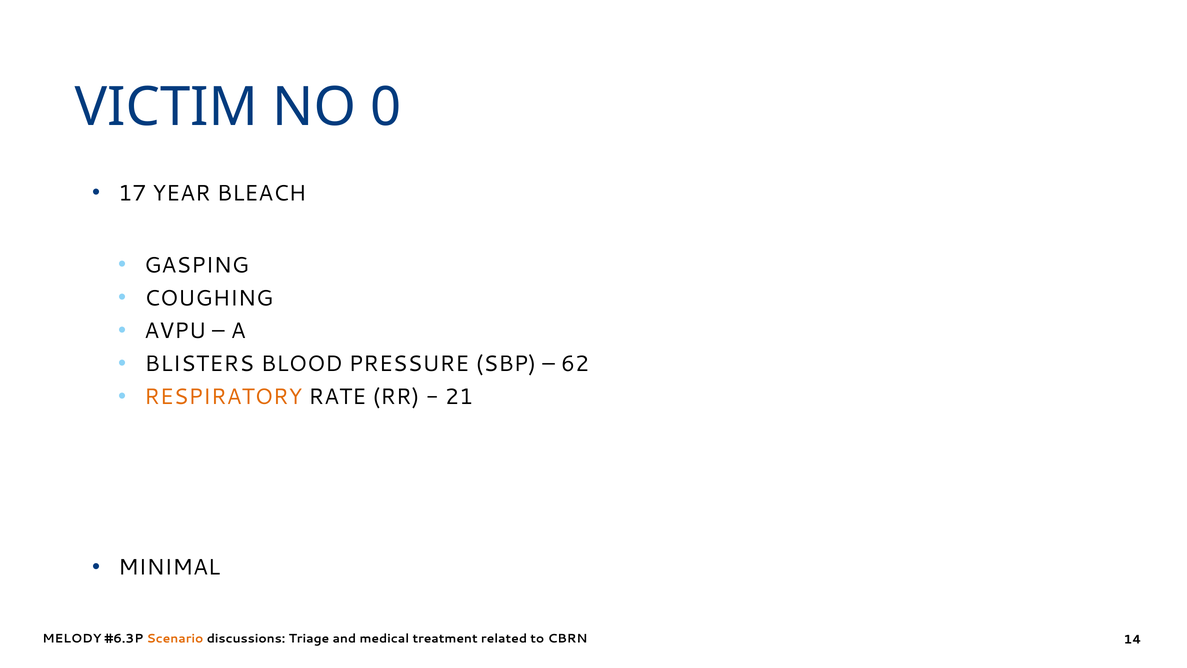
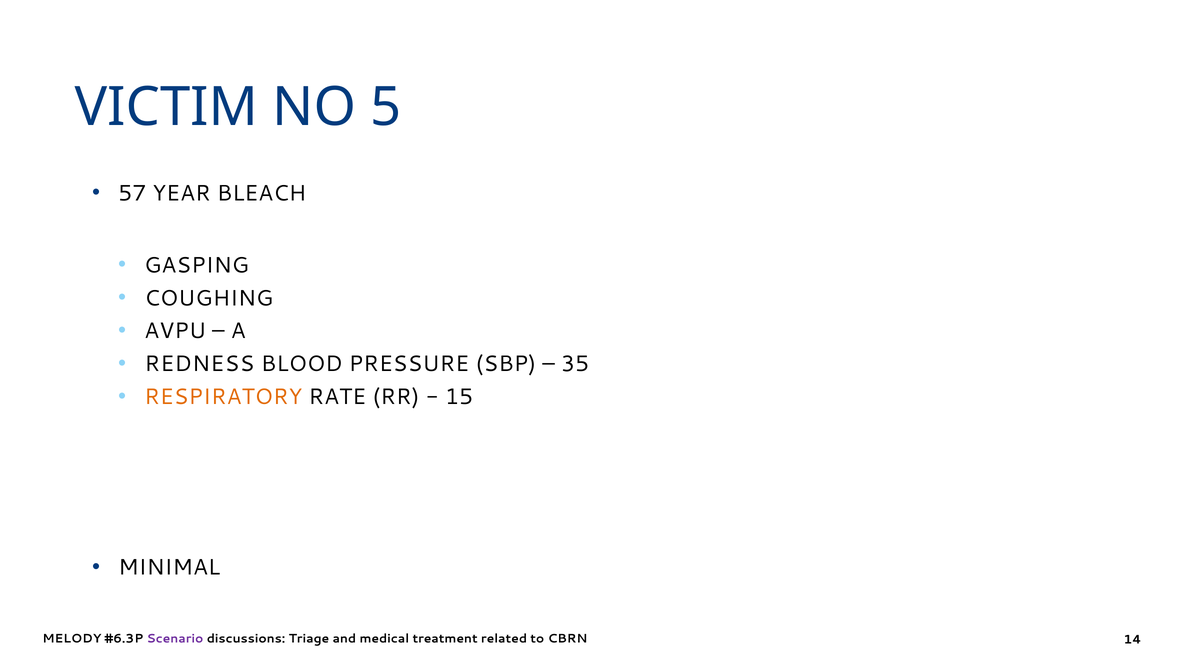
0: 0 -> 5 (386, 107)
17: 17 -> 57 (132, 193)
BLISTERS: BLISTERS -> REDNESS (199, 364)
62: 62 -> 35 (575, 364)
21: 21 -> 15 (459, 397)
Scenario colour: orange -> purple (175, 638)
